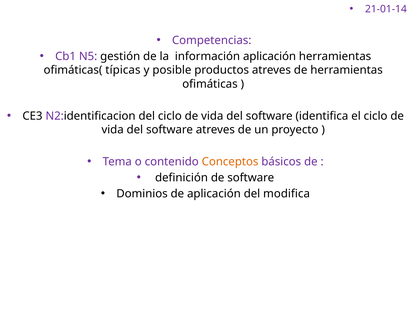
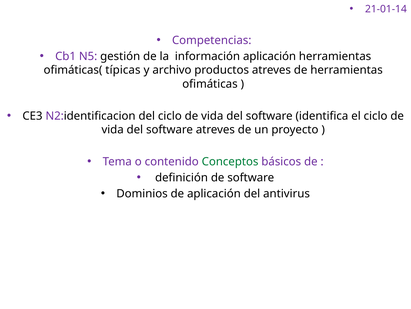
posible: posible -> archivo (172, 70)
Conceptos colour: orange -> green (230, 161)
modifica: modifica -> antivirus (287, 193)
